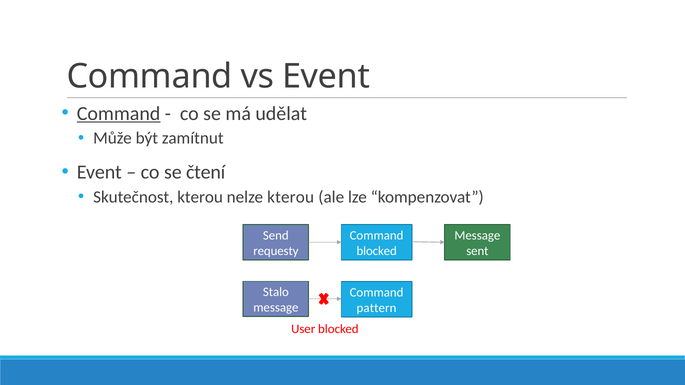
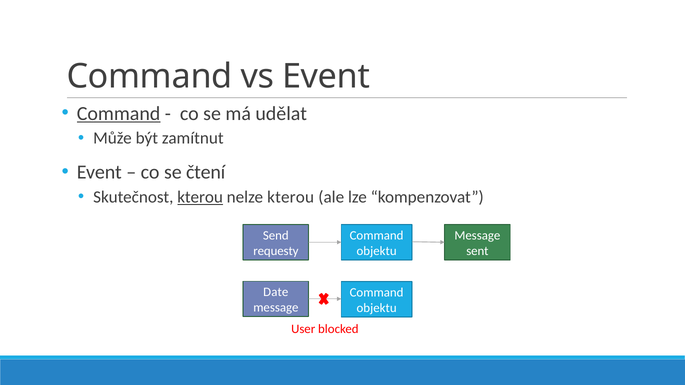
kterou underline: none -> present (200, 197)
blocked: blocked -> objektu (377, 251)
Stalo: Stalo -> Date (276, 292)
pattern: pattern -> objektu (377, 308)
